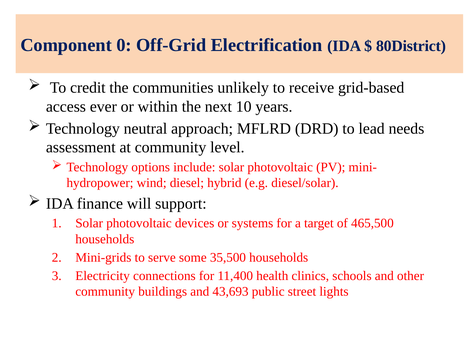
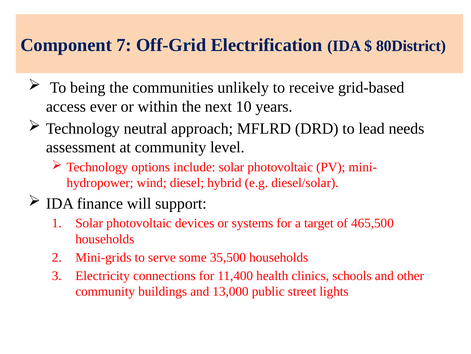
0: 0 -> 7 (124, 45)
credit: credit -> being (88, 87)
43,693: 43,693 -> 13,000 (231, 291)
